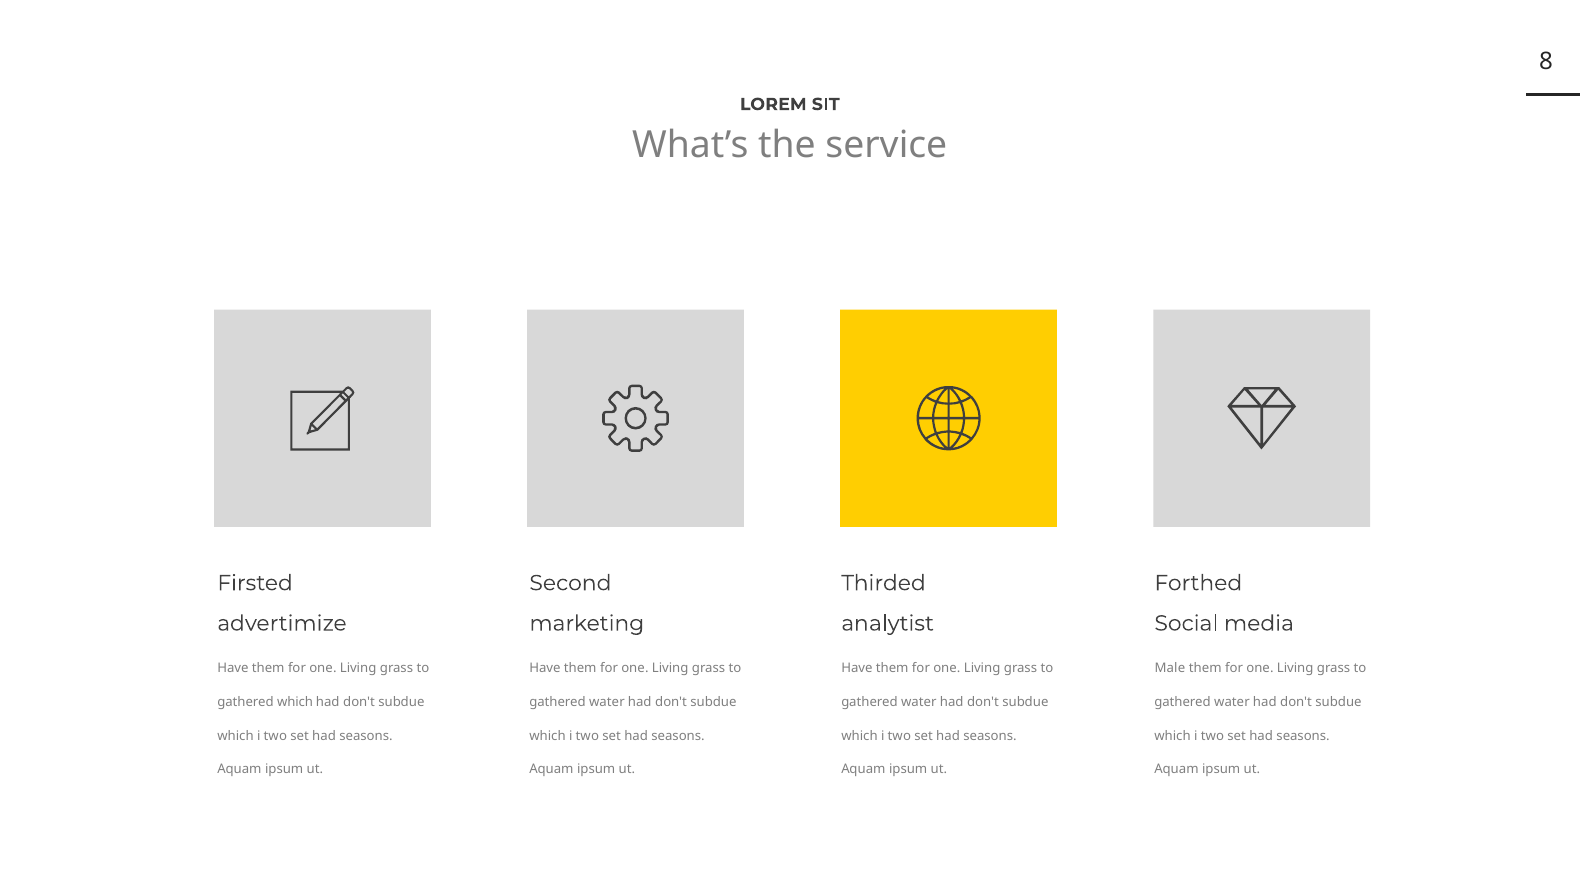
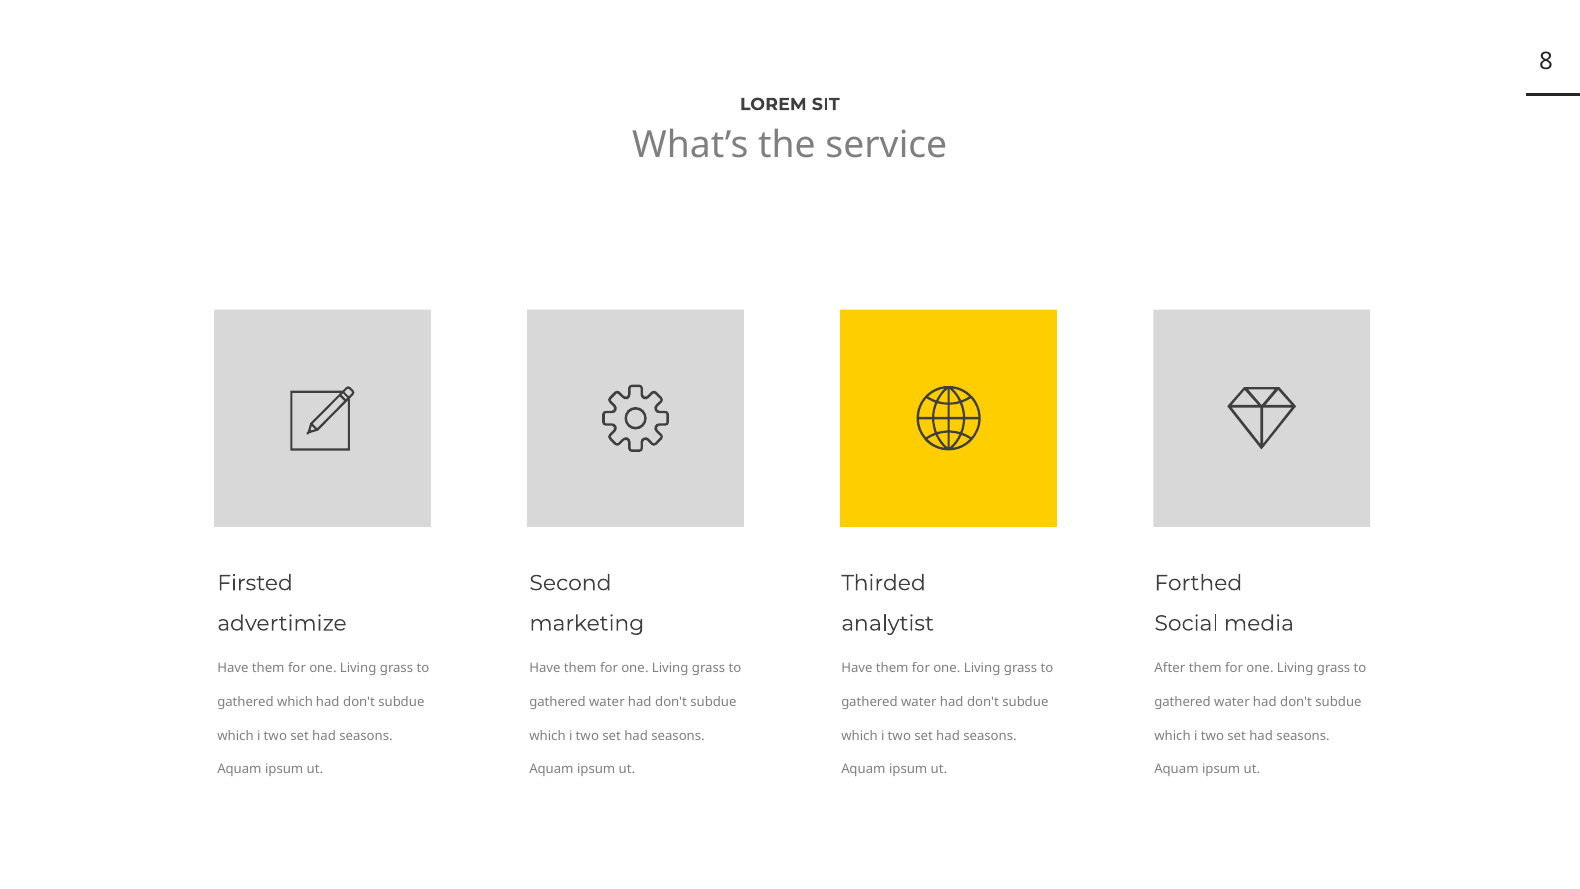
Male: Male -> After (1170, 668)
